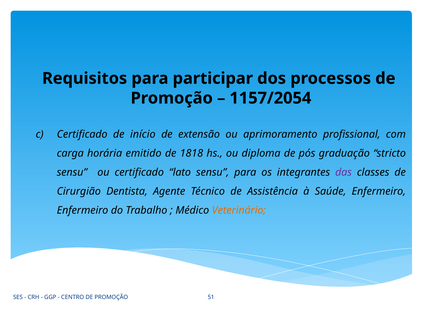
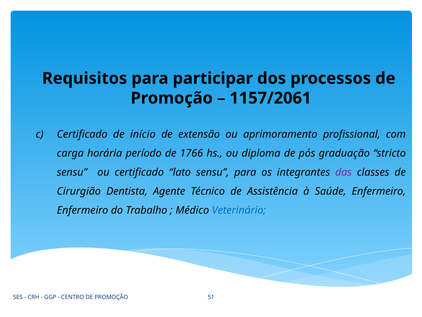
1157/2054: 1157/2054 -> 1157/2061 (270, 98)
emitido: emitido -> período (144, 153)
1818: 1818 -> 1766 (191, 153)
Veterinário colour: orange -> blue (239, 210)
